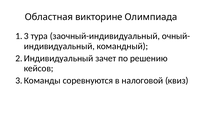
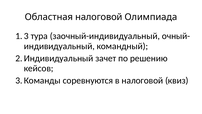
Областная викторине: викторине -> налоговой (99, 17)
